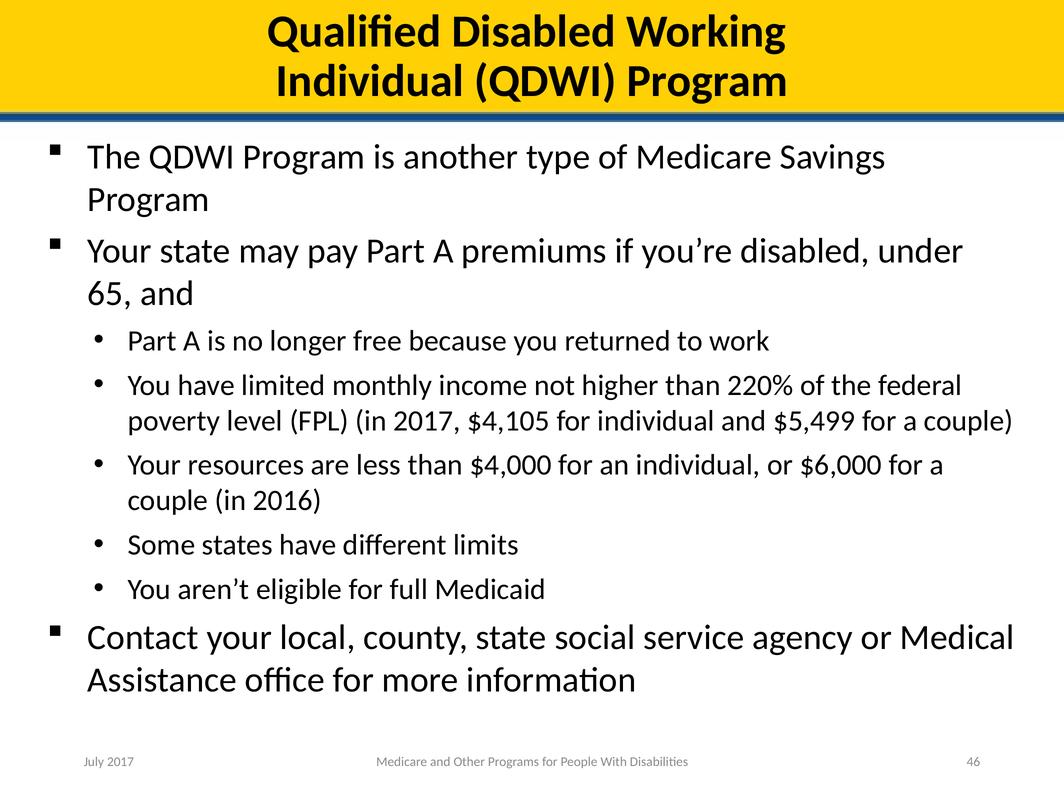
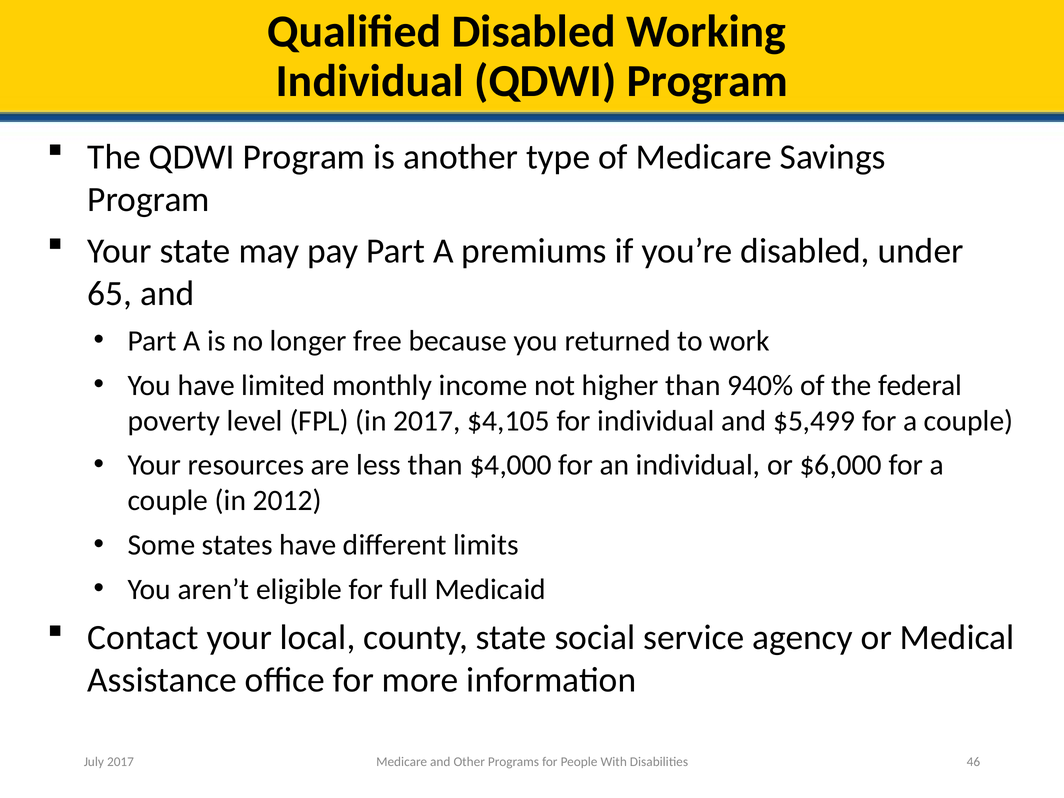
220%: 220% -> 940% (760, 385)
2016: 2016 -> 2012 (287, 501)
